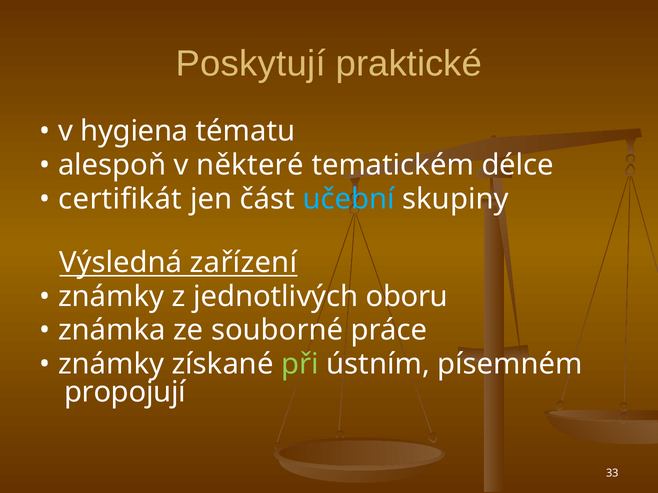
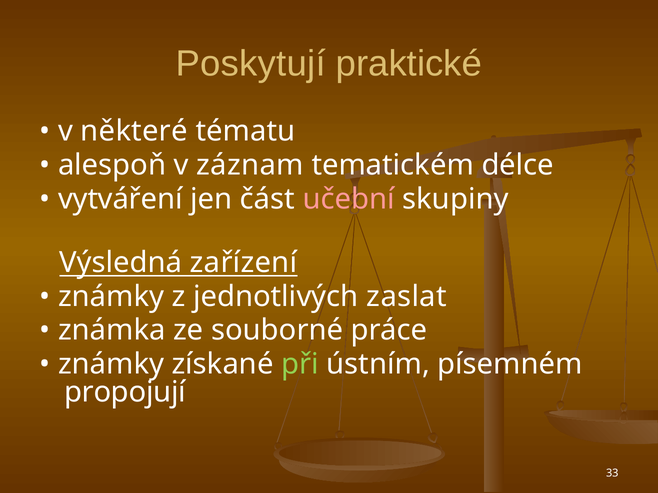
hygiena: hygiena -> některé (134, 131)
některé: některé -> záznam (250, 165)
certifikát: certifikát -> vytváření (120, 199)
učební colour: light blue -> pink (349, 199)
oboru: oboru -> zaslat (407, 297)
